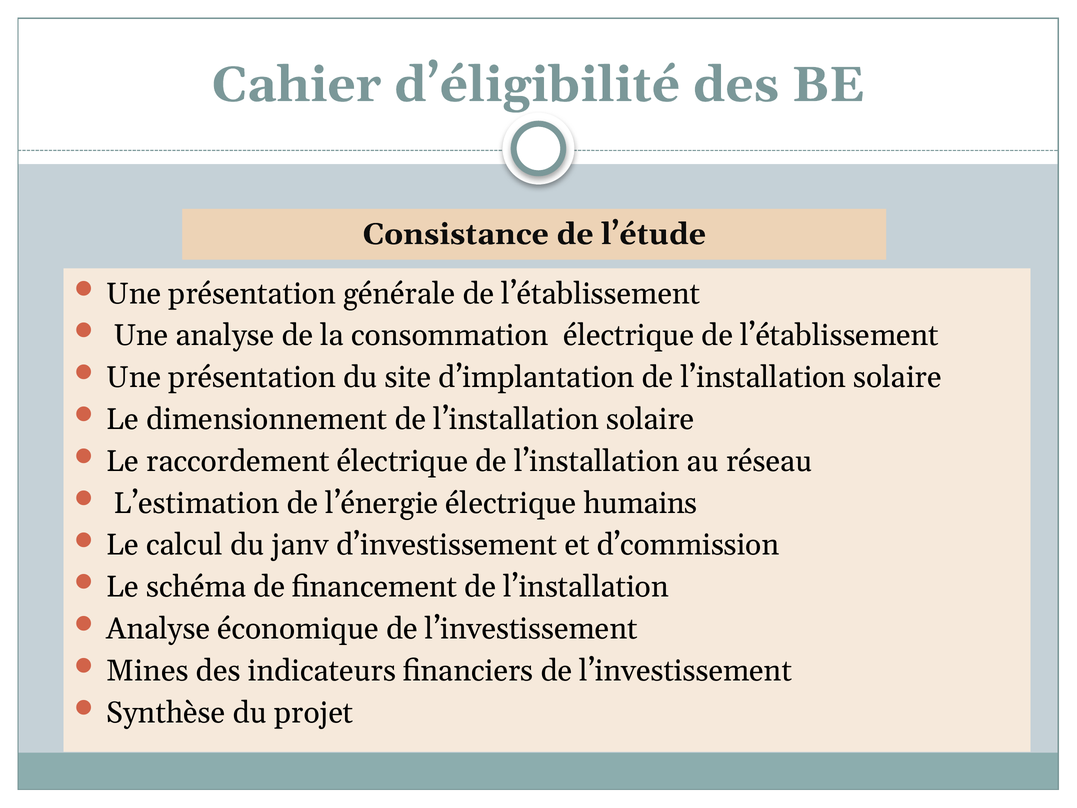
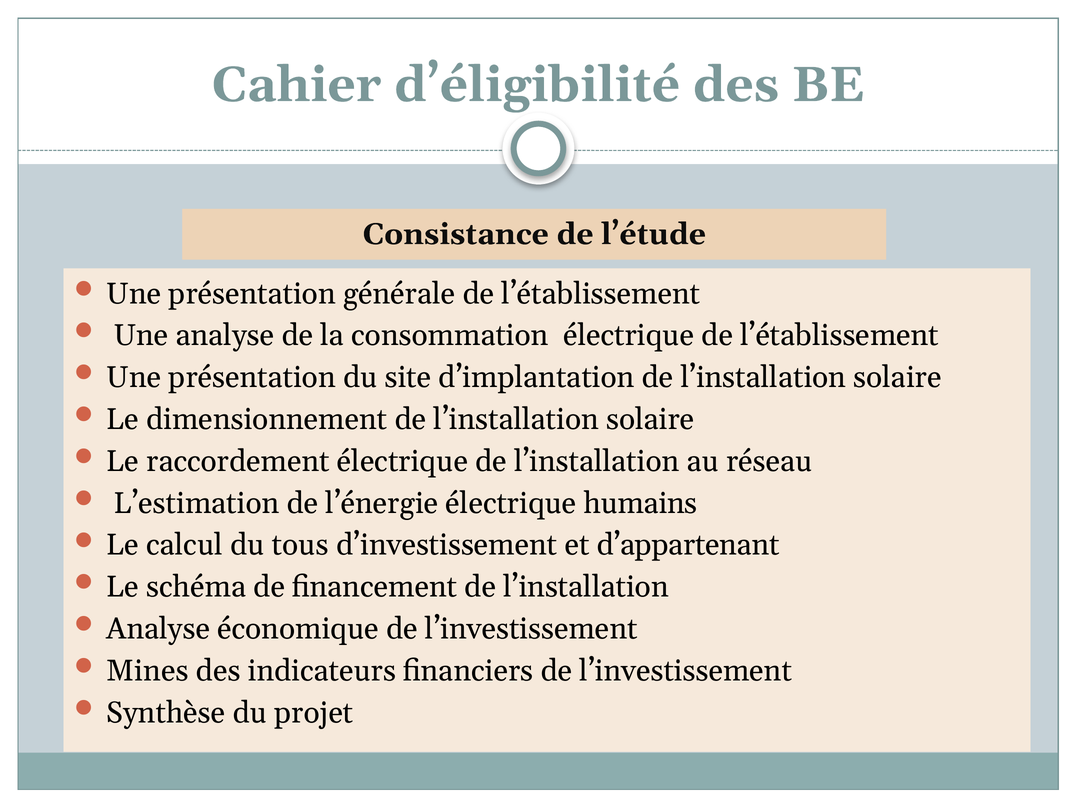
janv: janv -> tous (300, 545)
d’commission: d’commission -> d’appartenant (688, 545)
